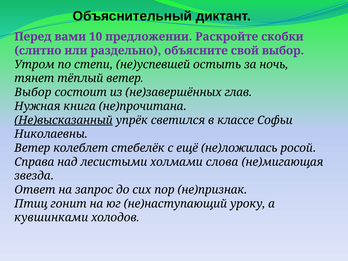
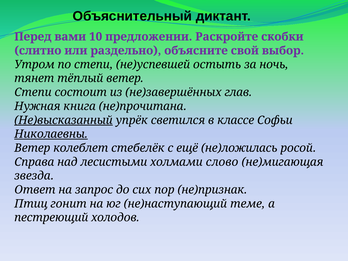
Выбор: Выбор -> Степи (33, 92)
Николаевны underline: none -> present (51, 134)
слова: слова -> слово (222, 162)
уроку: уроку -> теме (248, 204)
кувшинками: кувшинками -> пестреющий (51, 218)
